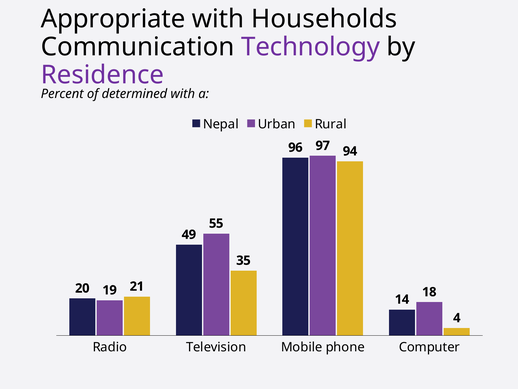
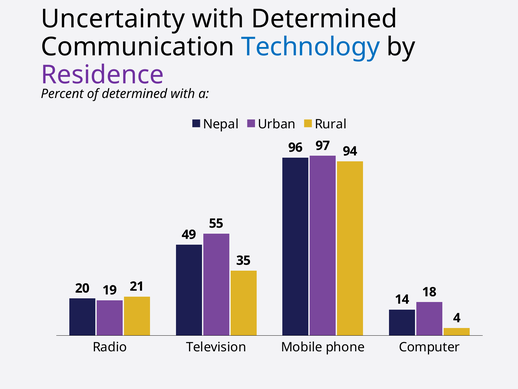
Appropriate: Appropriate -> Uncertainty (113, 19)
with Households: Households -> Determined (324, 19)
Technology colour: purple -> blue (311, 47)
